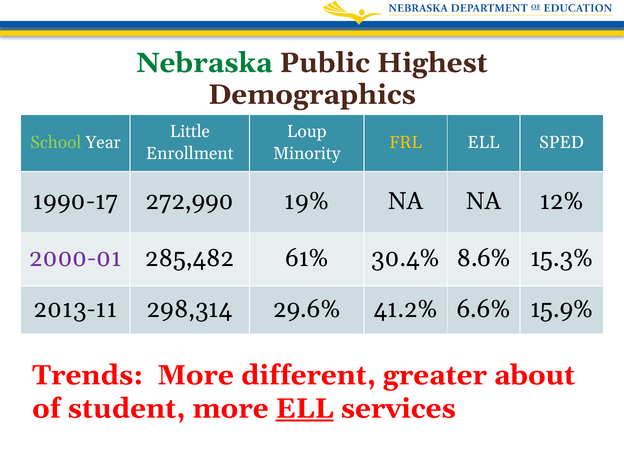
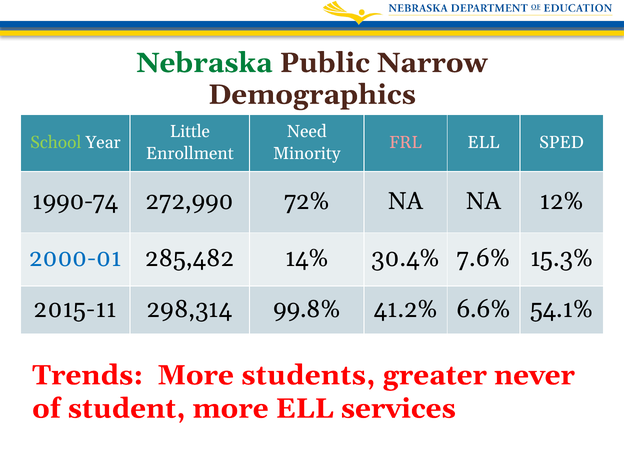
Highest: Highest -> Narrow (432, 63)
Loup: Loup -> Need (307, 131)
FRL colour: yellow -> pink (406, 142)
1990-17: 1990-17 -> 1990-74 (76, 201)
19%: 19% -> 72% (307, 201)
2000-01 colour: purple -> blue (75, 258)
61%: 61% -> 14% (307, 258)
8.6%: 8.6% -> 7.6% (483, 258)
2013-11: 2013-11 -> 2015-11 (75, 309)
29.6%: 29.6% -> 99.8% (307, 309)
15.9%: 15.9% -> 54.1% (562, 309)
different: different -> students (308, 375)
about: about -> never (534, 375)
ELL underline: present -> none (305, 409)
